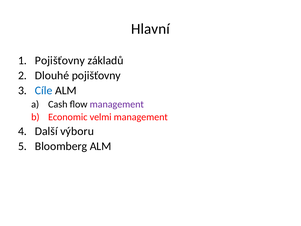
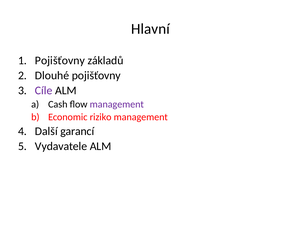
Cíle colour: blue -> purple (44, 90)
velmi: velmi -> riziko (101, 117)
výboru: výboru -> garancí (77, 131)
Bloomberg: Bloomberg -> Vydavatele (61, 146)
